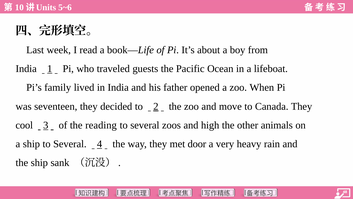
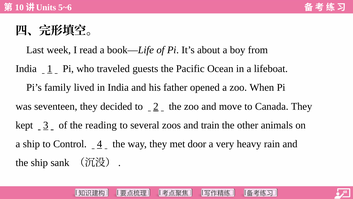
cool: cool -> kept (24, 125)
high: high -> train (210, 125)
ship to Several: Several -> Control (70, 144)
